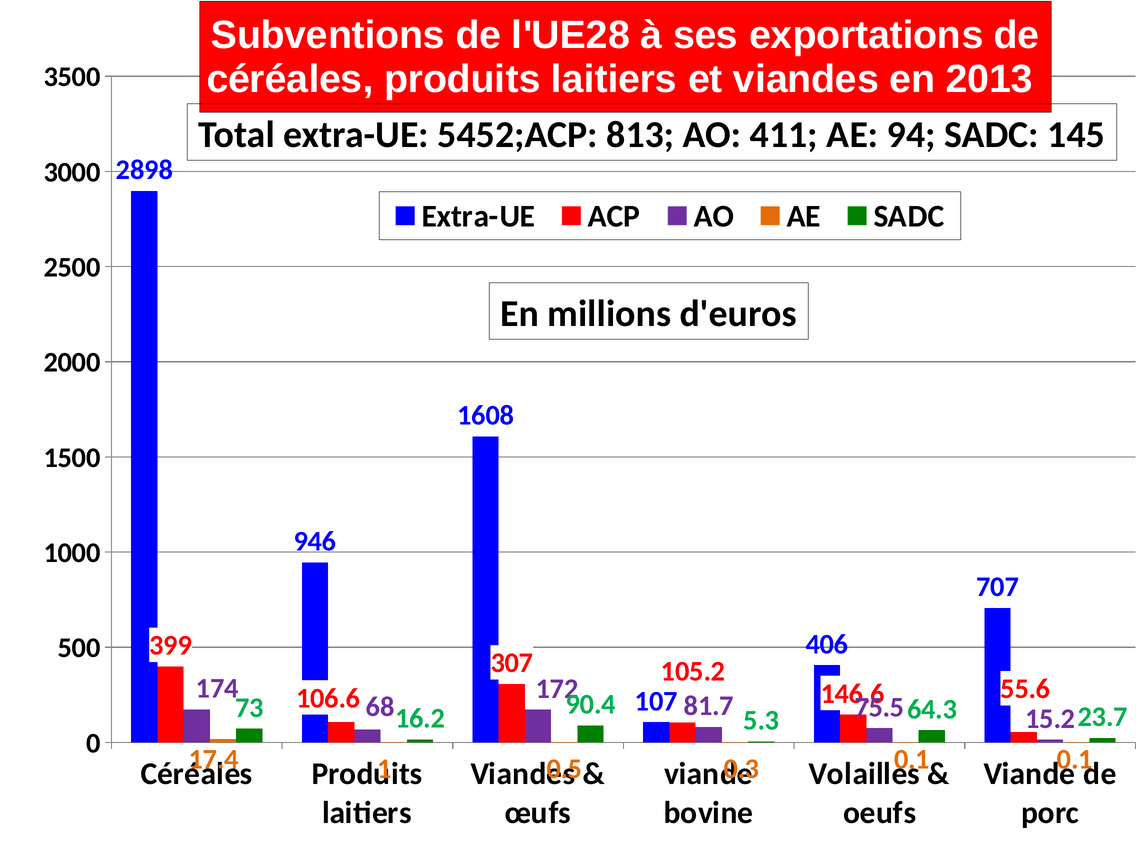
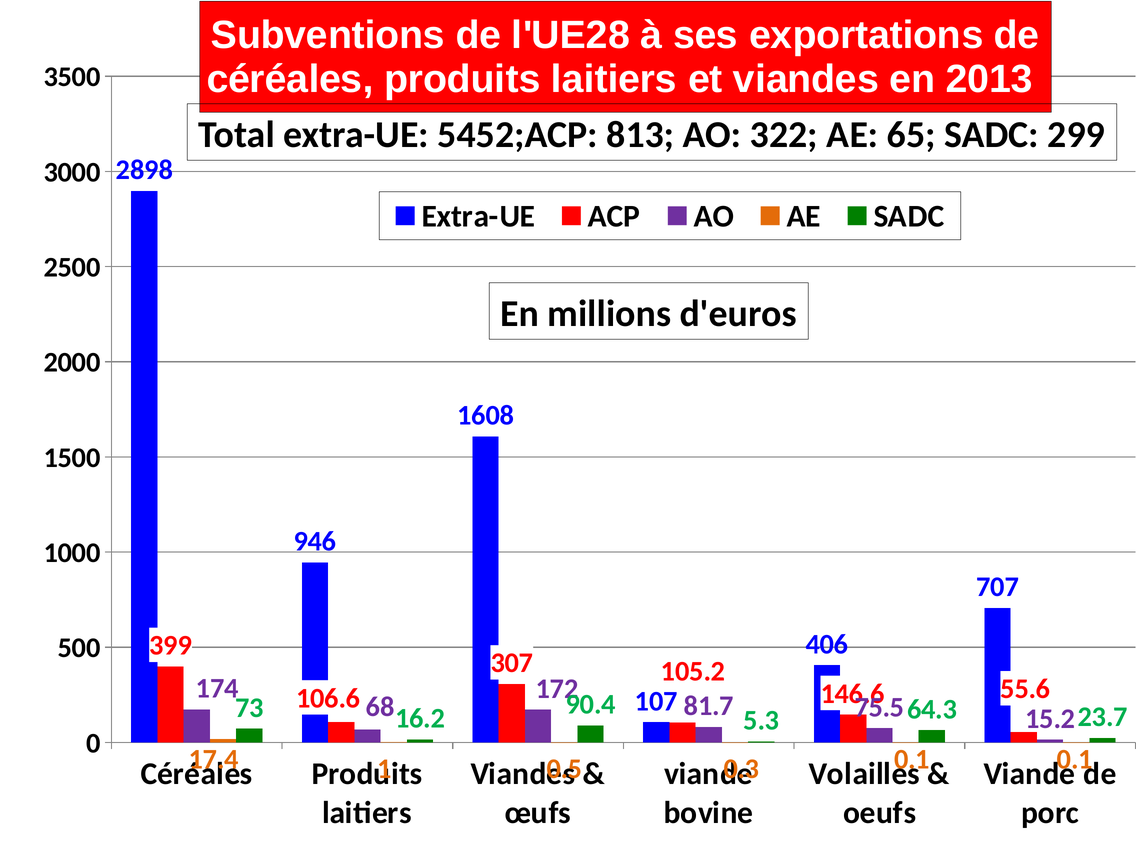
411: 411 -> 322 (784, 135)
94: 94 -> 65 (911, 135)
145: 145 -> 299 (1076, 135)
